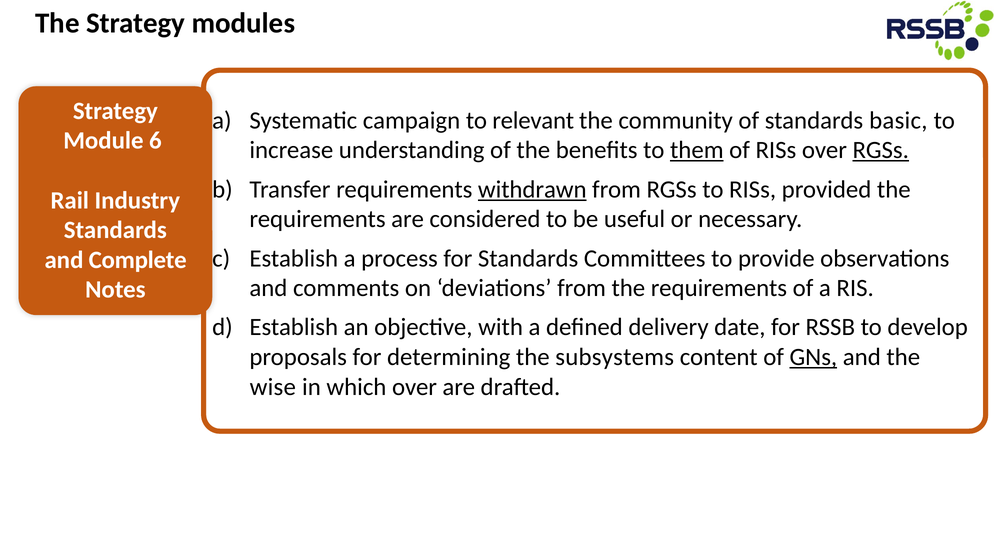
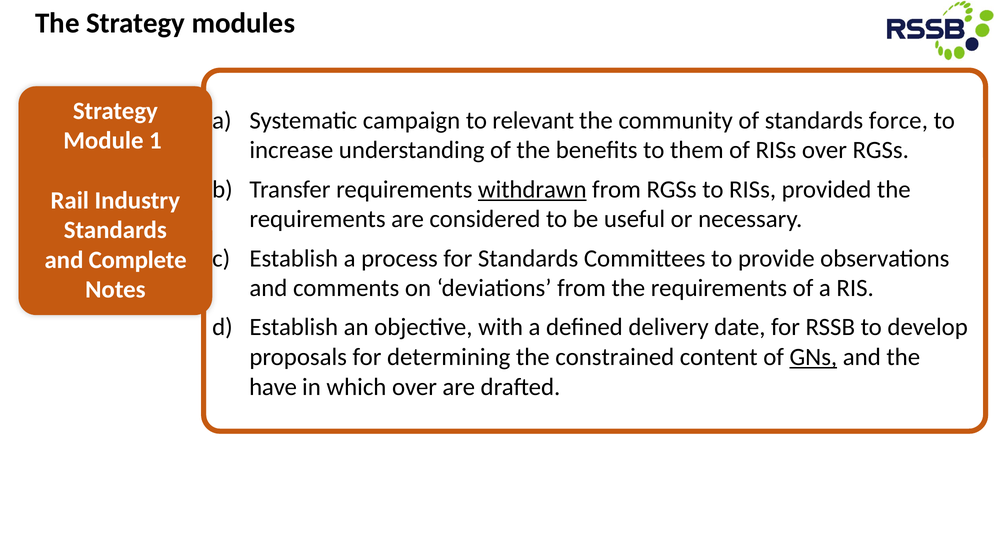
basic: basic -> force (898, 120)
6: 6 -> 1 (155, 141)
them underline: present -> none (697, 150)
RGSs underline: present -> none (881, 150)
subsystems: subsystems -> constrained (615, 357)
wise: wise -> have (273, 387)
